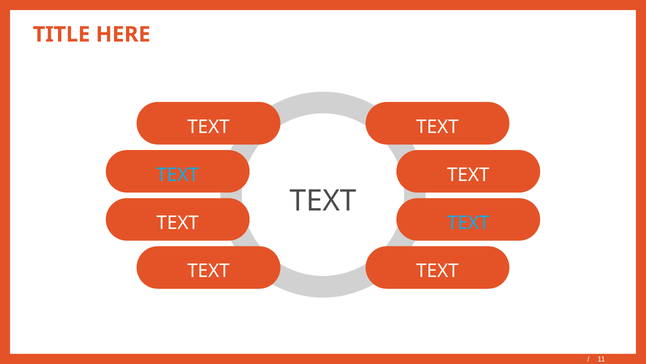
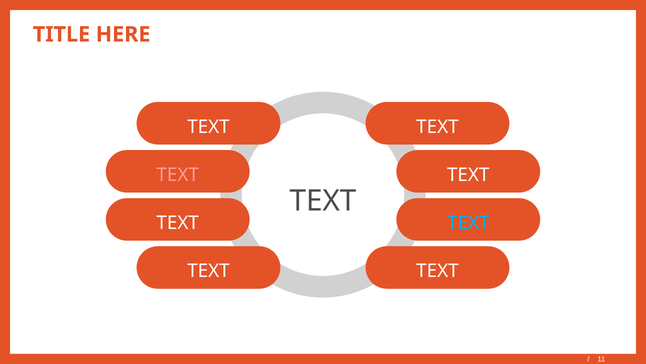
TEXT colour: light blue -> pink (178, 175)
